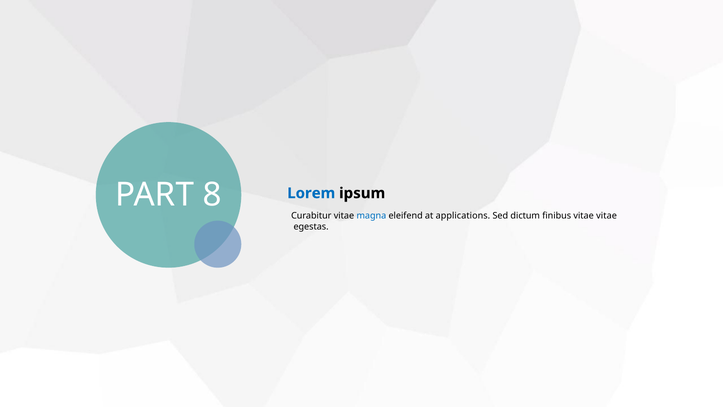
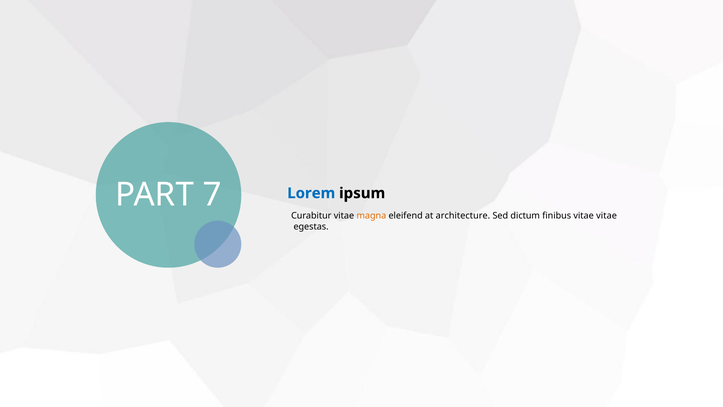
8: 8 -> 7 (212, 194)
magna colour: blue -> orange (371, 216)
applications: applications -> architecture (463, 216)
